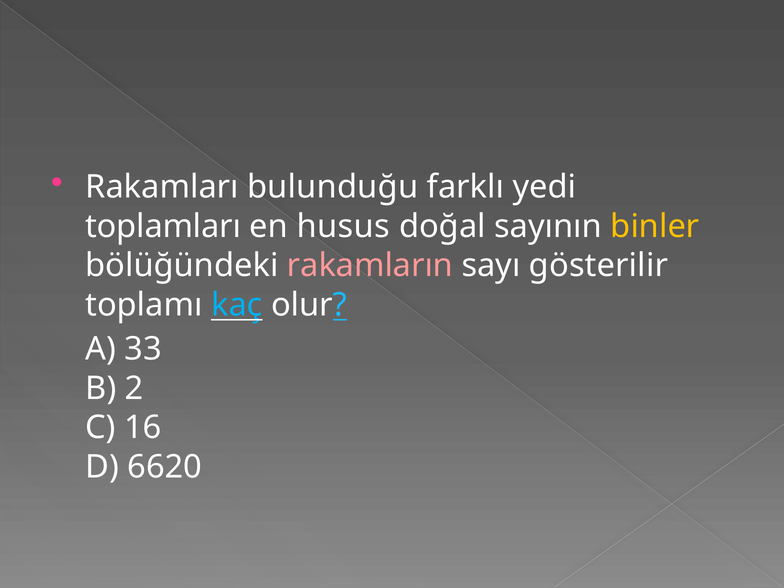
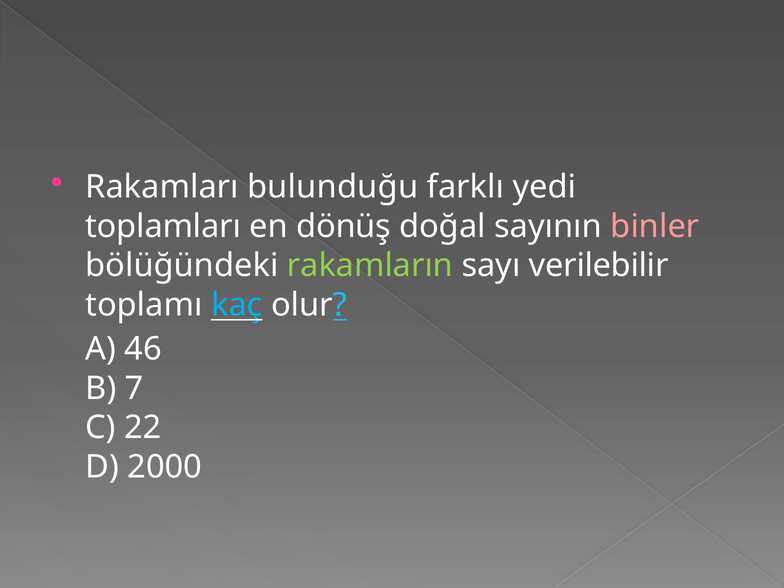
husus: husus -> dönüş (344, 226)
binler colour: yellow -> pink (655, 226)
rakamların colour: pink -> light green (370, 266)
gösterilir: gösterilir -> verilebilir (599, 266)
33: 33 -> 46 (143, 349)
2: 2 -> 7 (134, 388)
16: 16 -> 22 (143, 428)
6620: 6620 -> 2000 (165, 467)
